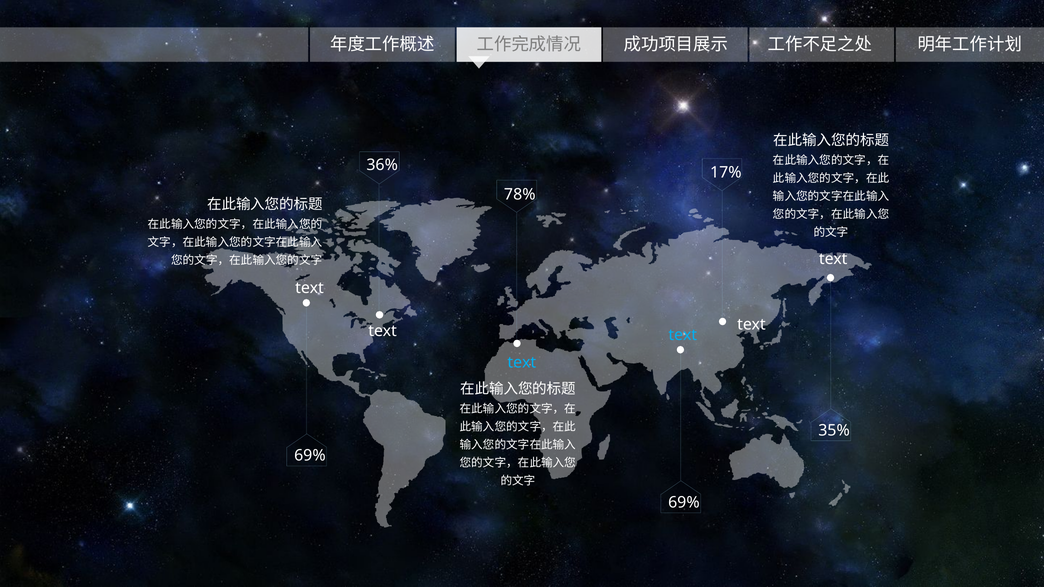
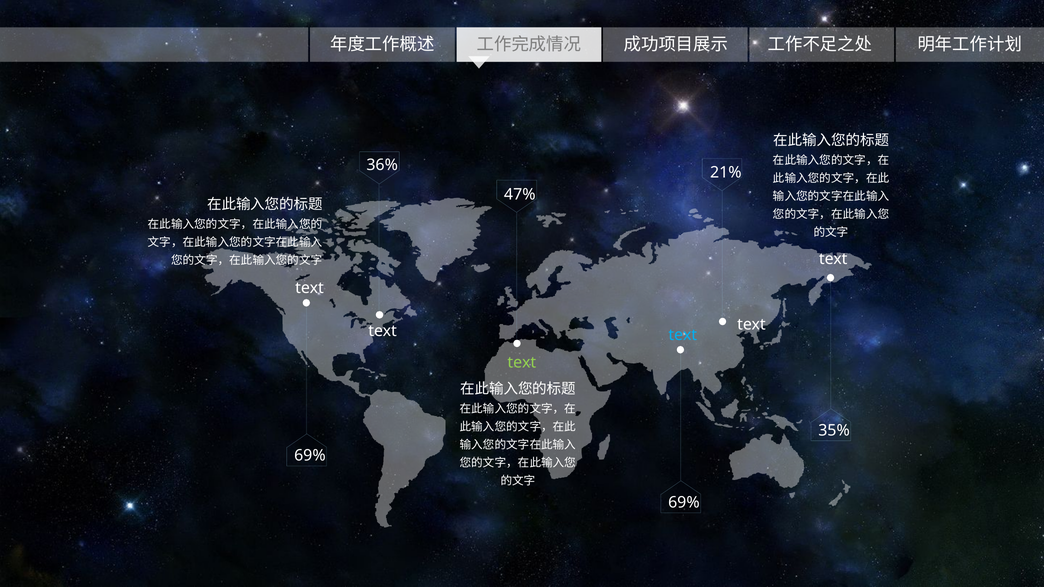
17%: 17% -> 21% (726, 173)
78%: 78% -> 47% (520, 194)
text colour: light blue -> light green (522, 363)
